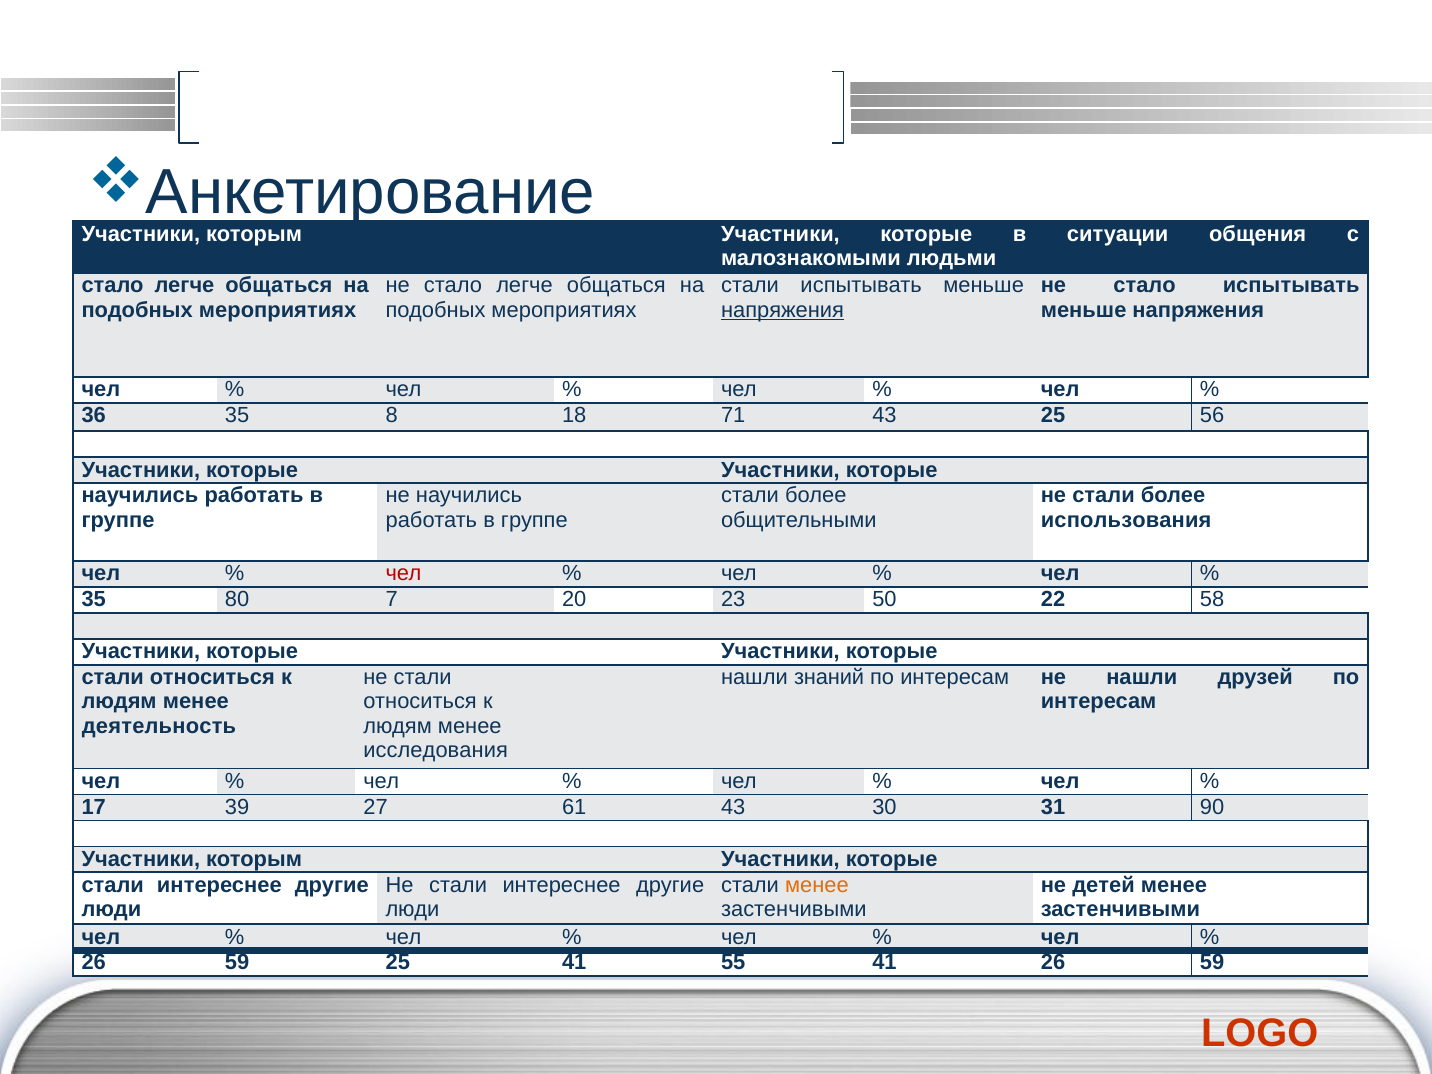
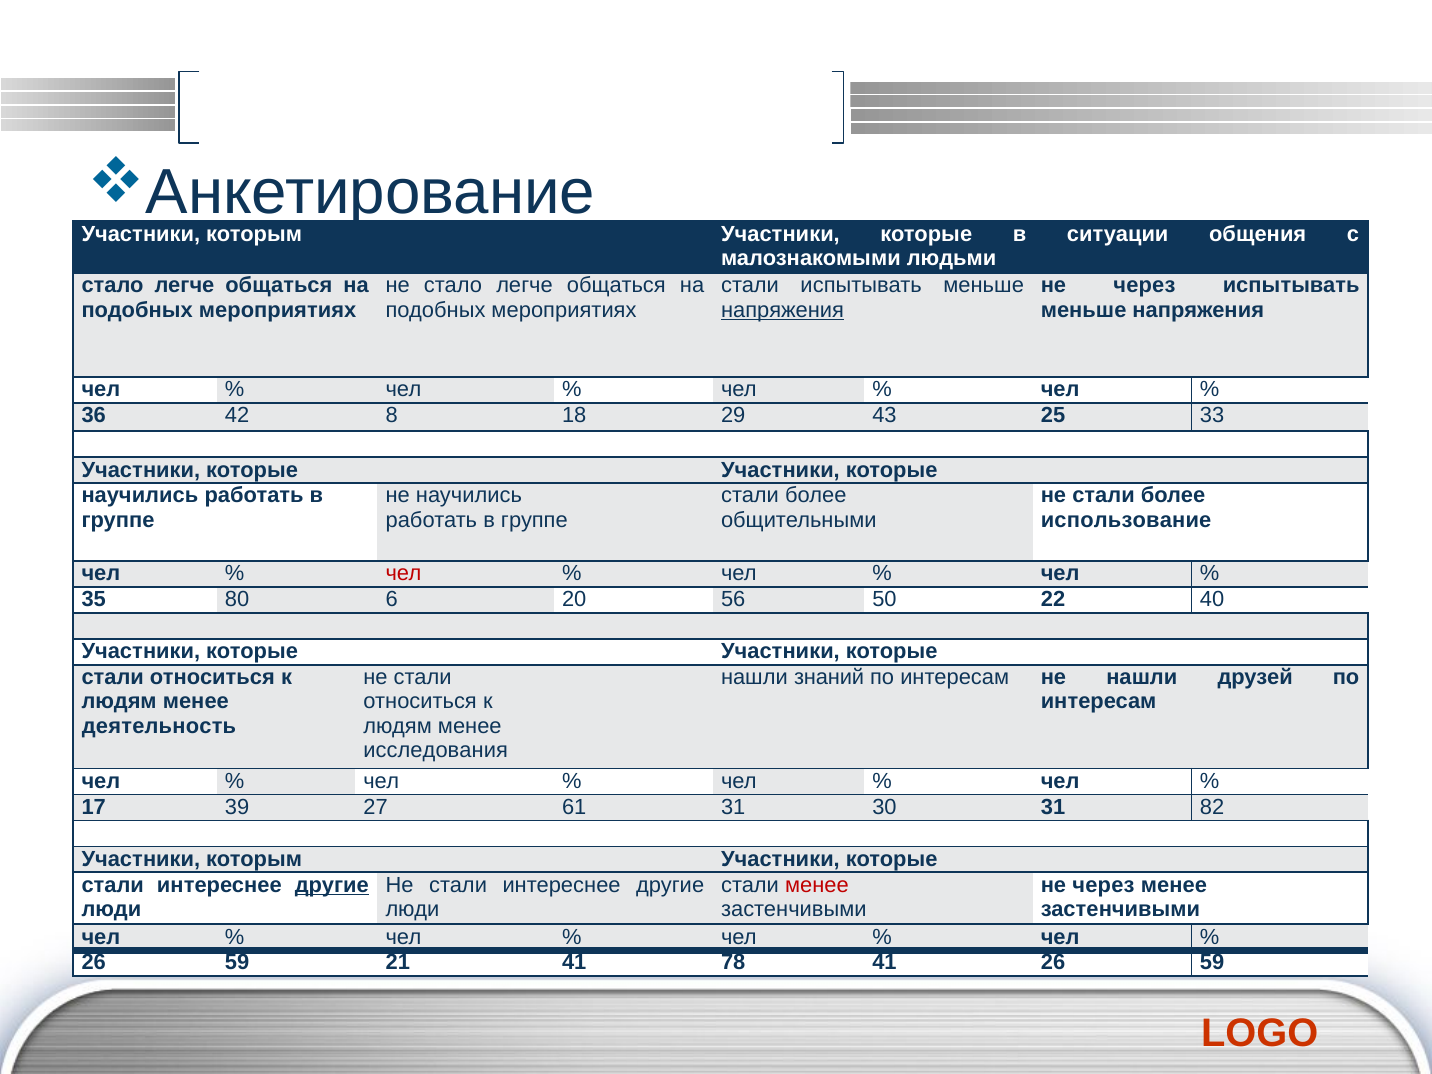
стало: стало -> через (1144, 286)
36 35: 35 -> 42 (237, 416)
71: 71 -> 29 (733, 416)
56: 56 -> 33 (1212, 416)
использования: использования -> использование (1126, 520)
7: 7 -> 6 (392, 600)
23: 23 -> 56 (733, 600)
58: 58 -> 40 (1212, 600)
61 43: 43 -> 31 (733, 807)
90: 90 -> 82 (1212, 807)
другие underline: none -> present (332, 885)
менее colour: orange -> red (817, 885)
детей: детей -> через (1103, 885)
59 25: 25 -> 21 (398, 963)
55: 55 -> 78 (733, 963)
